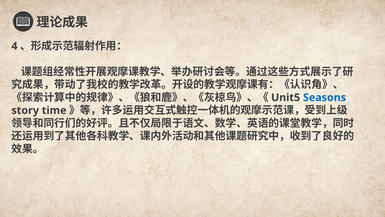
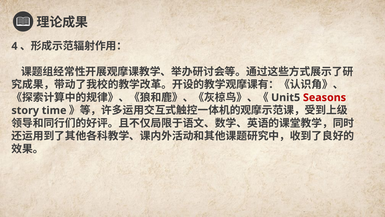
Seasons colour: blue -> red (325, 97)
